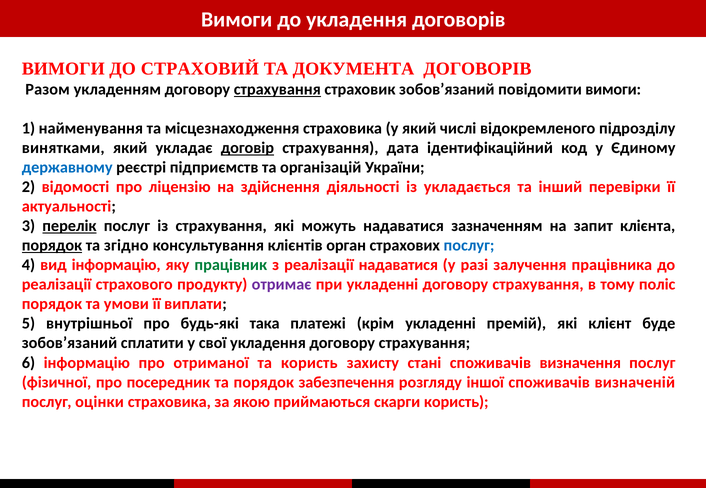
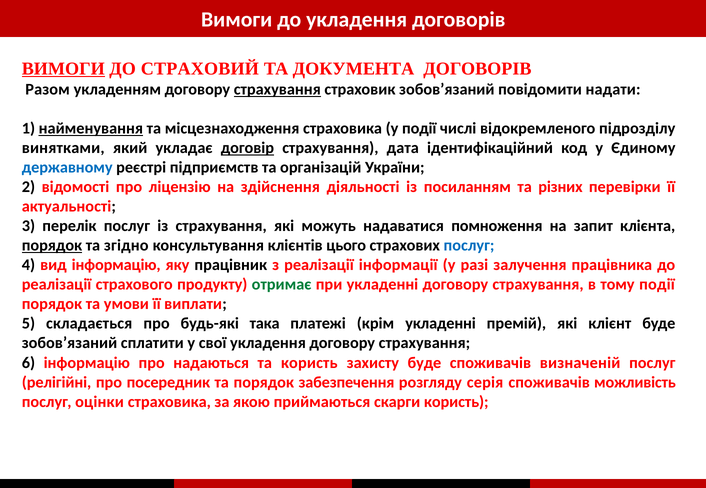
ВИМОГИ underline: none -> present (63, 69)
повідомити вимоги: вимоги -> надати (613, 90)
найменування underline: none -> present (91, 129)
у який: який -> події (419, 129)
укладається: укладається -> посиланням (467, 187)
інший: інший -> різних (560, 187)
перелік underline: present -> none (69, 226)
зазначенням: зазначенням -> помноження (497, 226)
орган: орган -> цього (346, 246)
працівник colour: green -> black (231, 265)
реалізації надаватися: надаватися -> інформації (398, 265)
отримає colour: purple -> green (282, 285)
тому поліс: поліс -> події (657, 285)
внутрішньої: внутрішньої -> складається (89, 324)
отриманої: отриманої -> надаються (211, 363)
захисту стані: стані -> буде (424, 363)
визначення: визначення -> визначеній (580, 363)
фізичної: фізичної -> релігійні (57, 383)
іншої: іншої -> серія (485, 383)
визначеній: визначеній -> можливість (635, 383)
